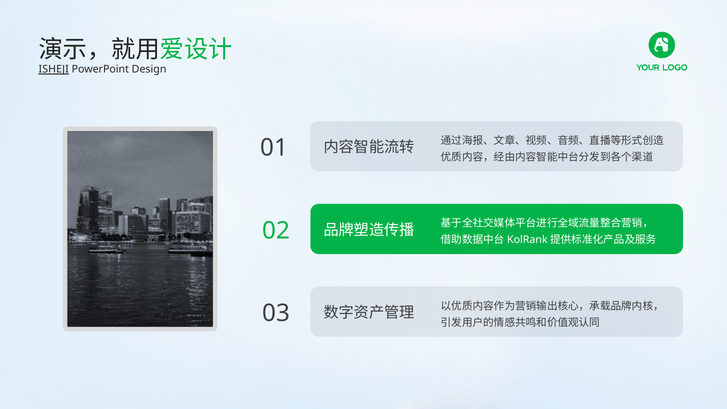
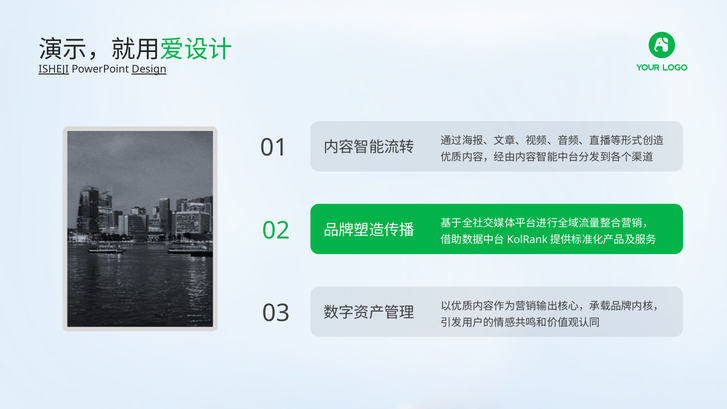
Design underline: none -> present (149, 69)
